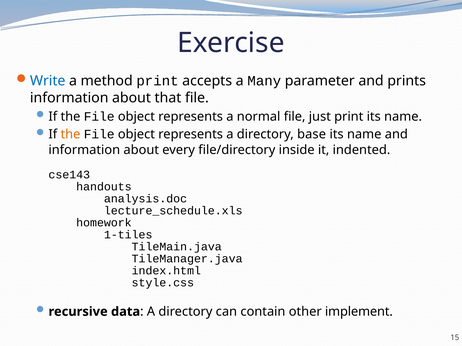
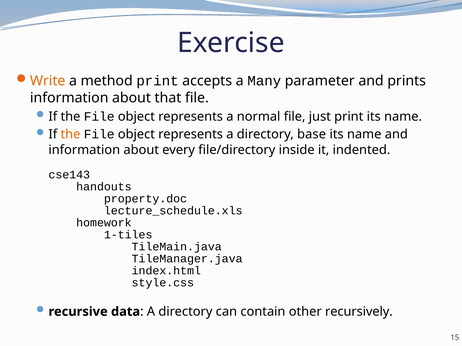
Write colour: blue -> orange (48, 81)
analysis.doc: analysis.doc -> property.doc (146, 199)
implement: implement -> recursively (359, 312)
